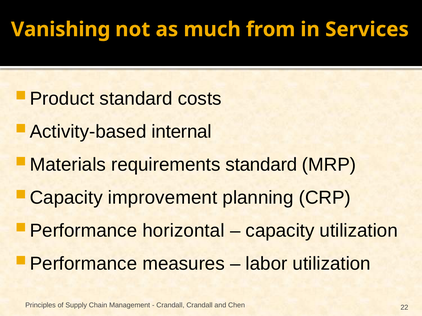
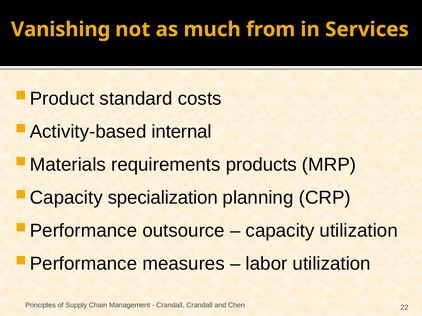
requirements standard: standard -> products (261, 165)
improvement: improvement -> specialization (163, 198)
horizontal: horizontal -> outsource (184, 231)
